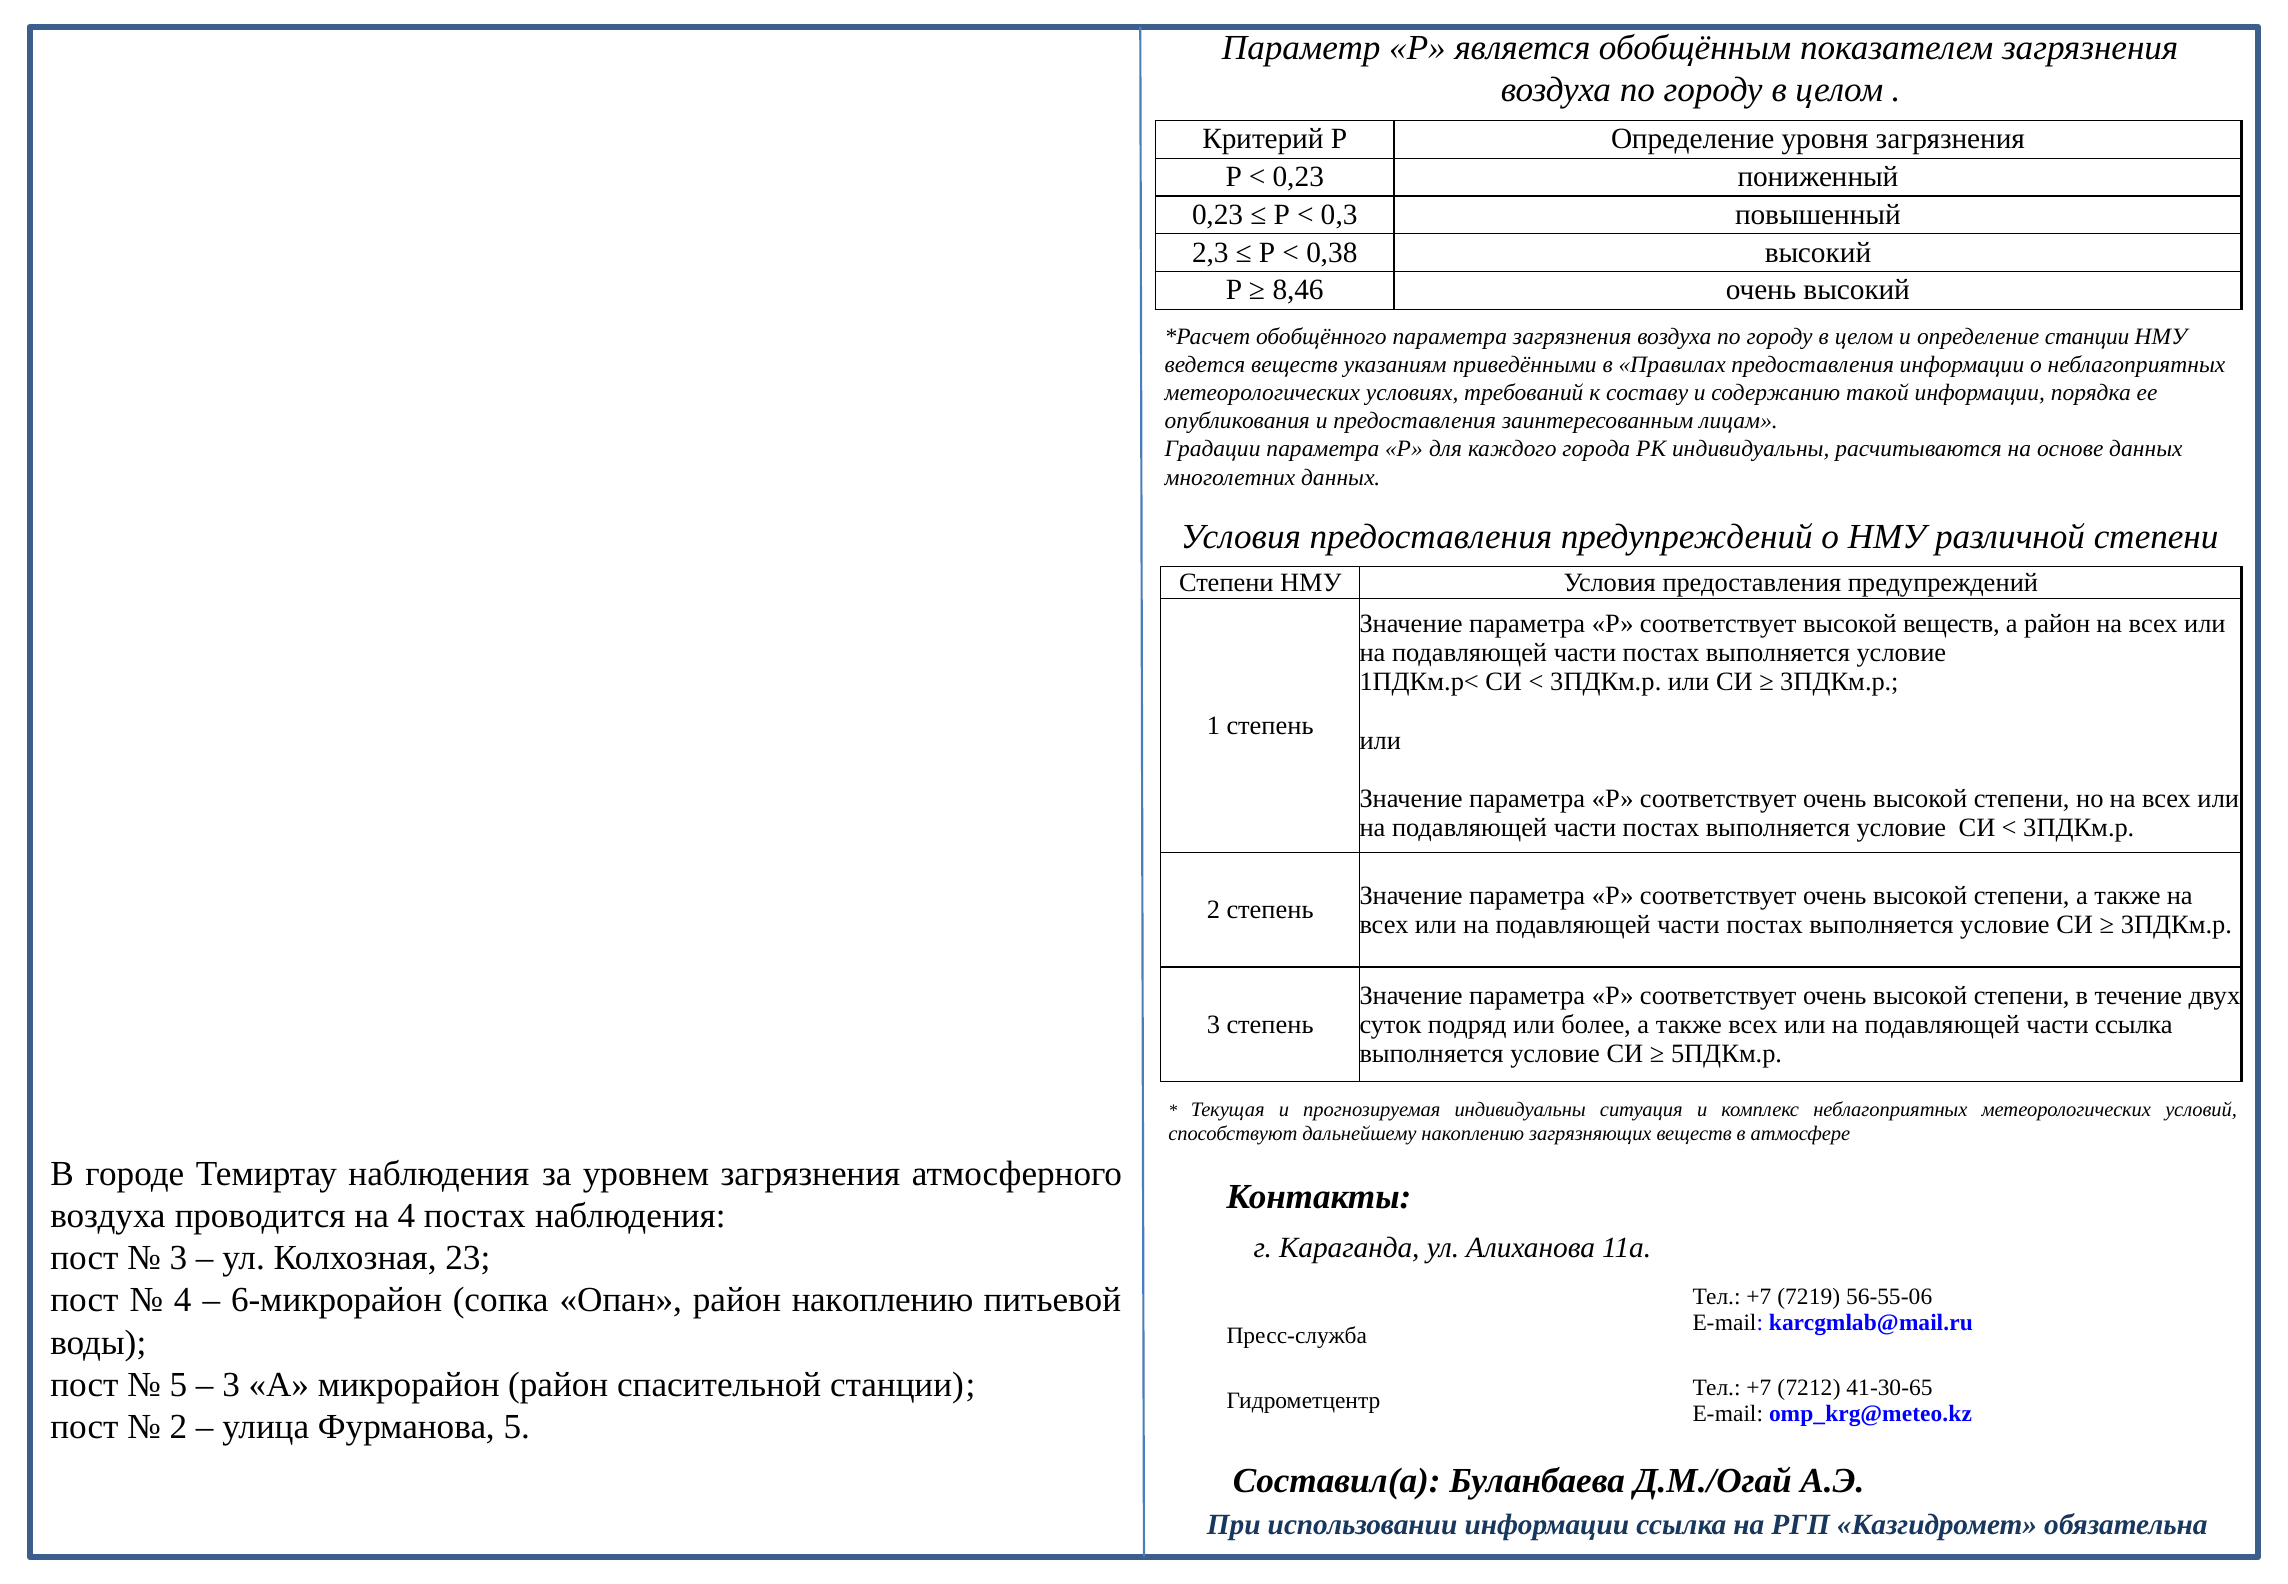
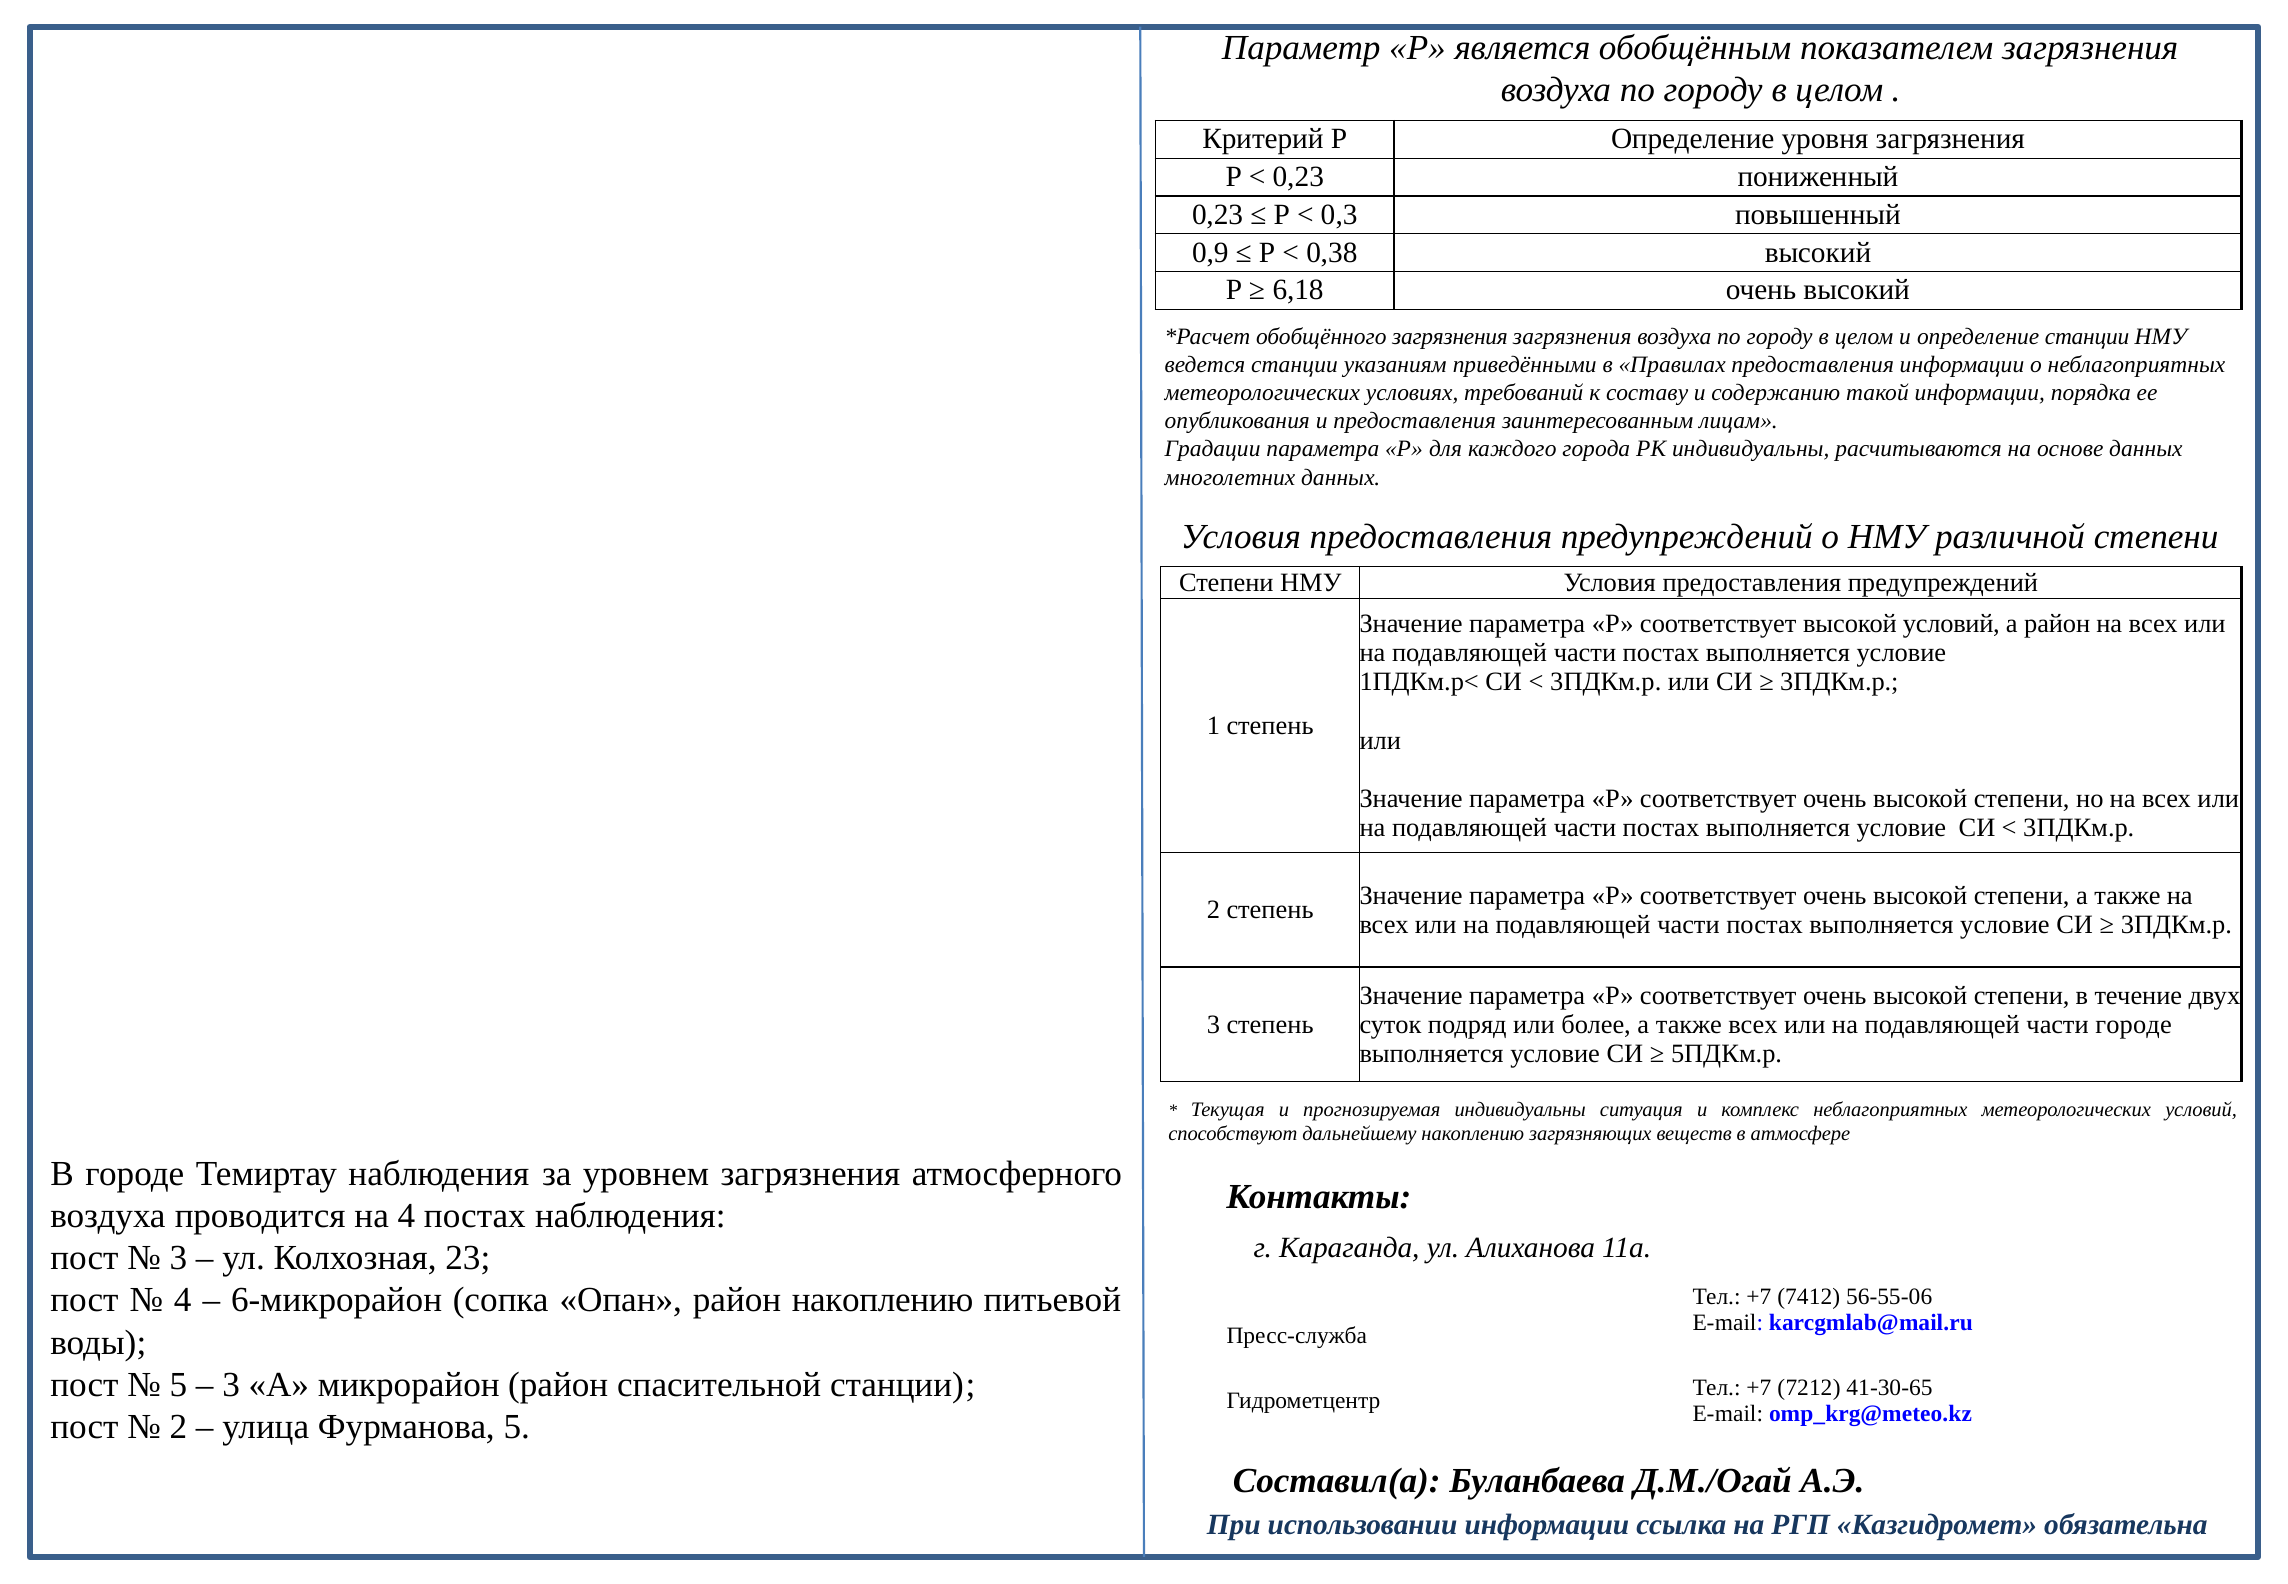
2,3: 2,3 -> 0,9 (1210, 252)
8,46: 8,46 -> 6,18 (1298, 290)
обобщённого параметра: параметра -> загрязнения (1450, 337)
ведется веществ: веществ -> станции (1295, 365)
высокой веществ: веществ -> условий (1951, 623)
части ссылка: ссылка -> городе (2134, 1025)
7219: 7219 -> 7412 (1809, 1296)
